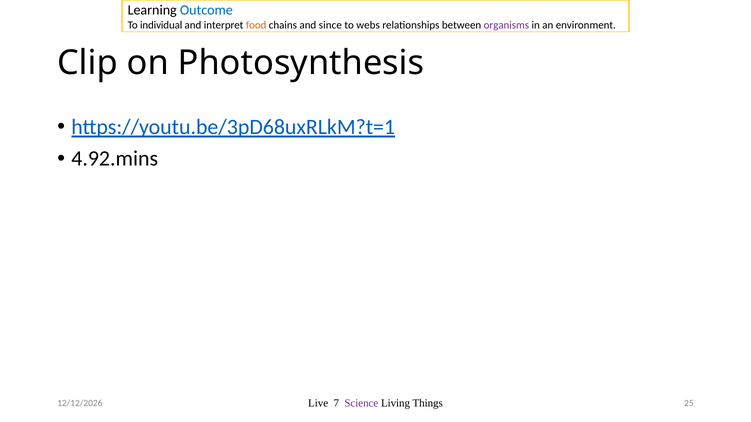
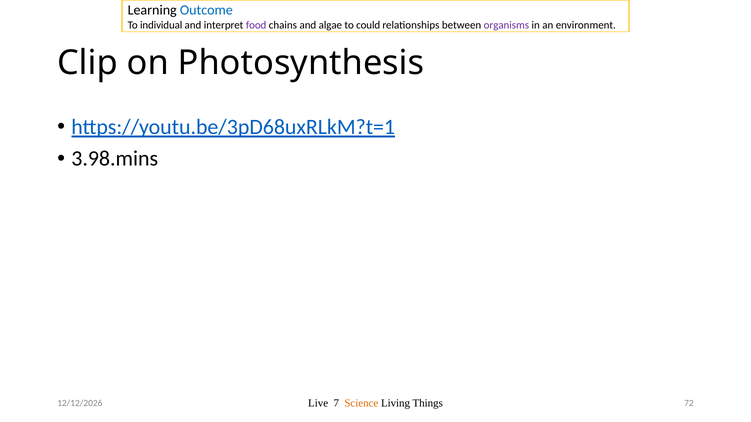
food colour: orange -> purple (256, 25)
since: since -> algae (330, 25)
webs: webs -> could (368, 25)
4.92.mins: 4.92.mins -> 3.98.mins (115, 159)
Science colour: purple -> orange (361, 404)
25: 25 -> 72 (689, 403)
